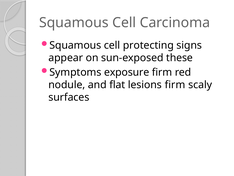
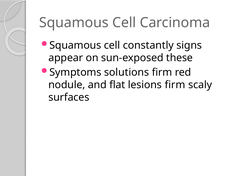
protecting: protecting -> constantly (148, 45)
exposure: exposure -> solutions (127, 72)
